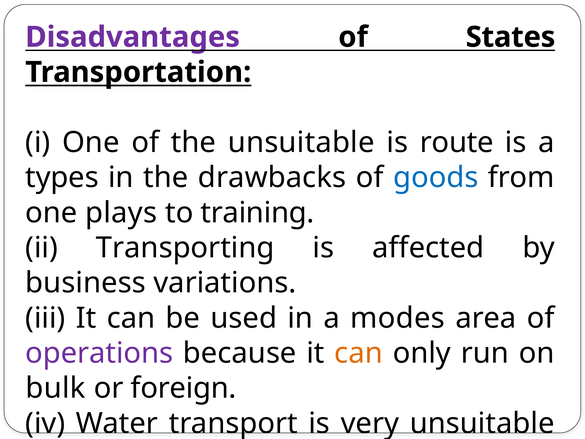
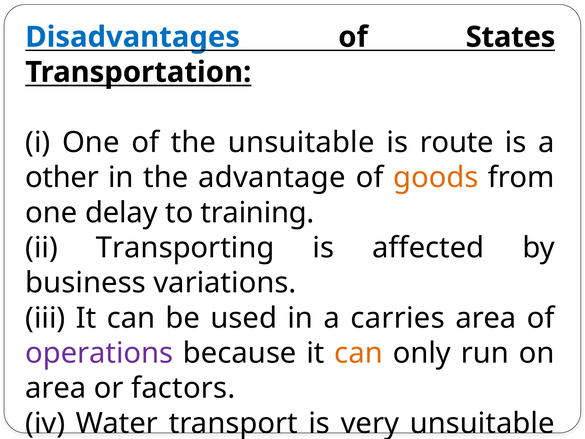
Disadvantages colour: purple -> blue (133, 37)
types: types -> other (62, 177)
drawbacks: drawbacks -> advantage (272, 177)
goods colour: blue -> orange (436, 177)
plays: plays -> delay (121, 213)
a modes: modes -> carries (398, 318)
bulk: bulk -> area (56, 388)
foreign: foreign -> factors (183, 388)
